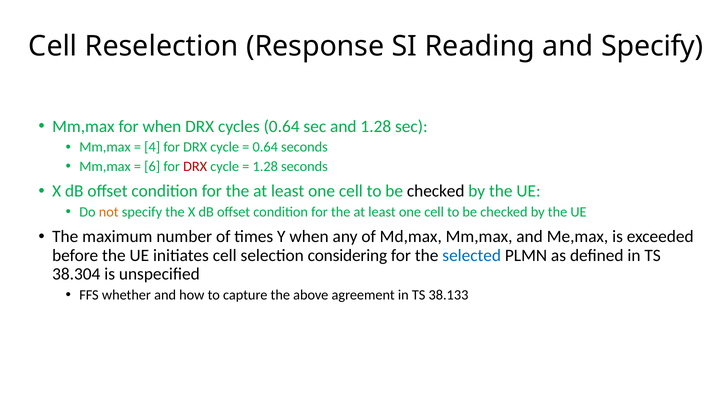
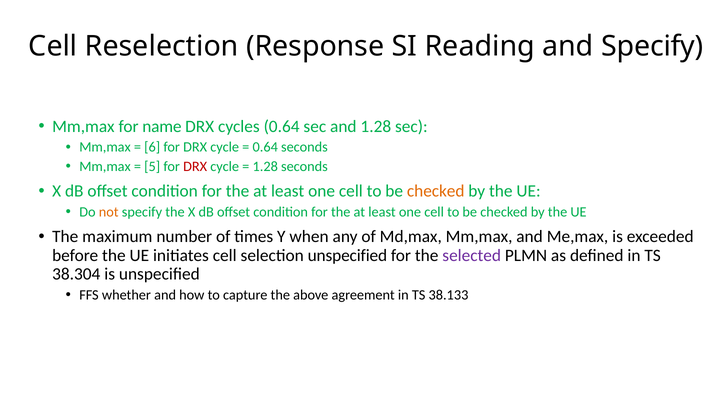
for when: when -> name (162, 126)
4: 4 -> 6 (152, 147)
6: 6 -> 5 (152, 166)
checked colour: black -> orange (436, 191)
selection considering: considering -> unspecified (347, 255)
selected colour: blue -> purple (472, 255)
